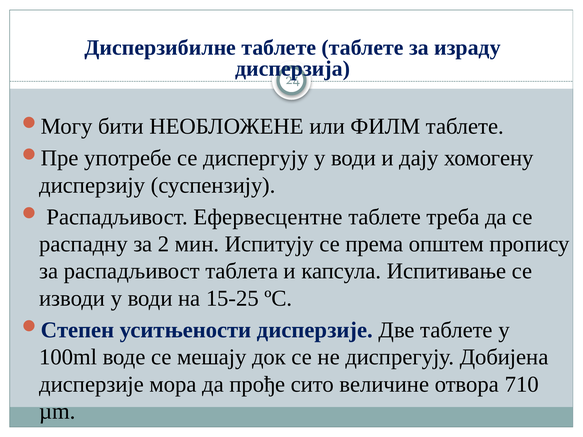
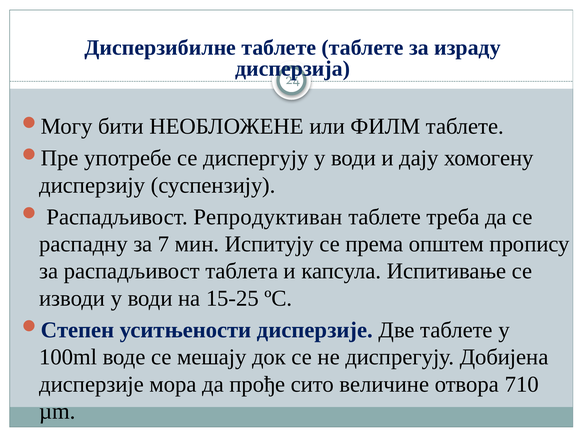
Ефервесцентне: Ефервесцентне -> Репродуктиван (268, 217)
2: 2 -> 7 (164, 244)
